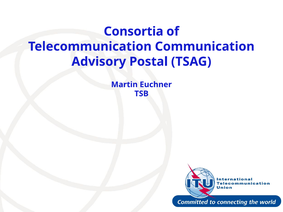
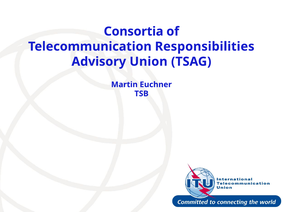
Communication: Communication -> Responsibilities (205, 47)
Postal: Postal -> Union (148, 62)
